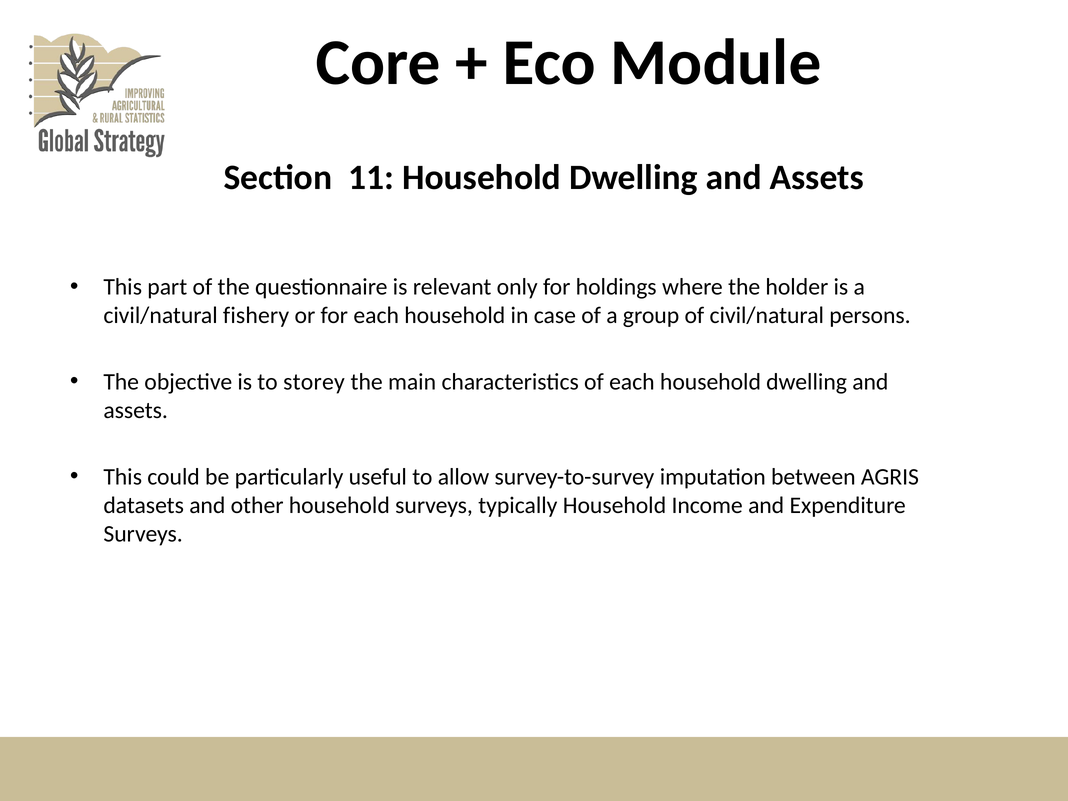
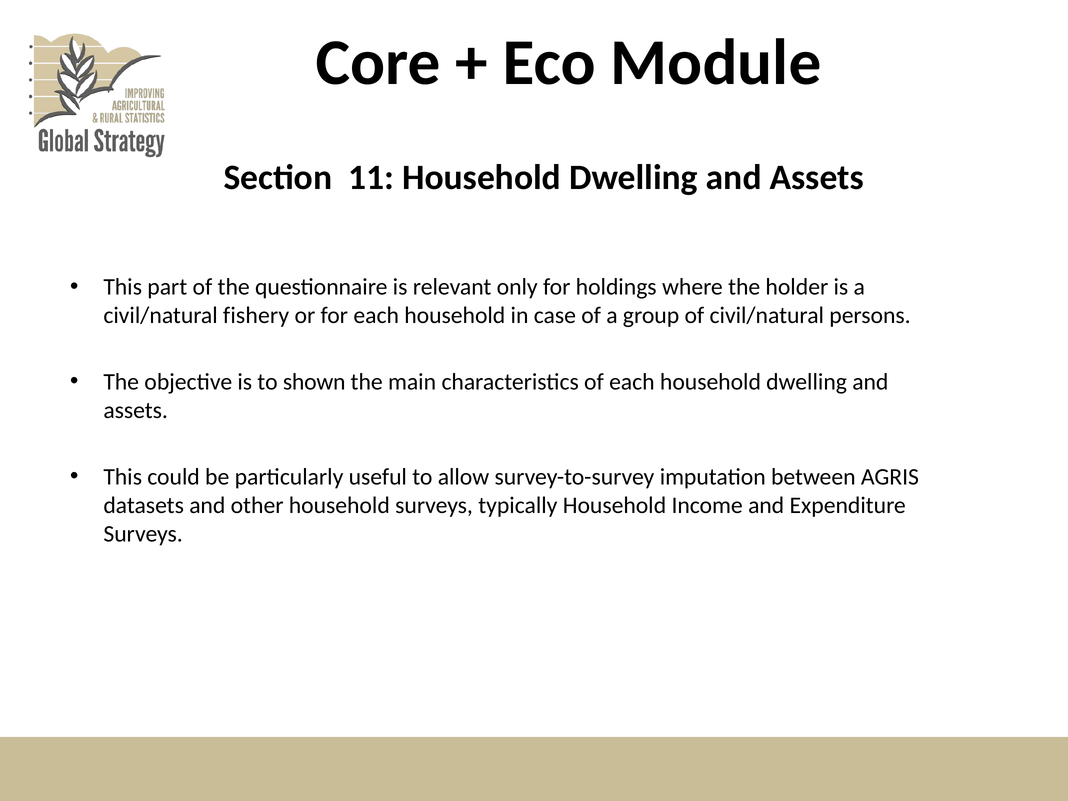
storey: storey -> shown (314, 382)
